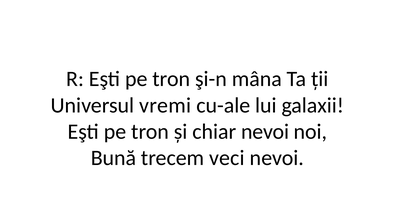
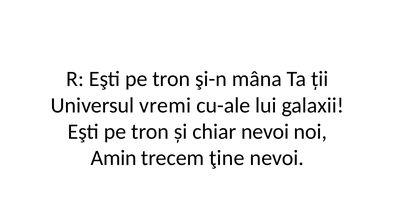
Bună: Bună -> Amin (114, 158)
veci: veci -> ţine (227, 158)
